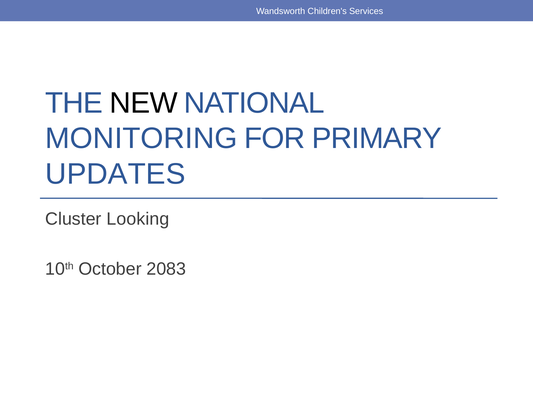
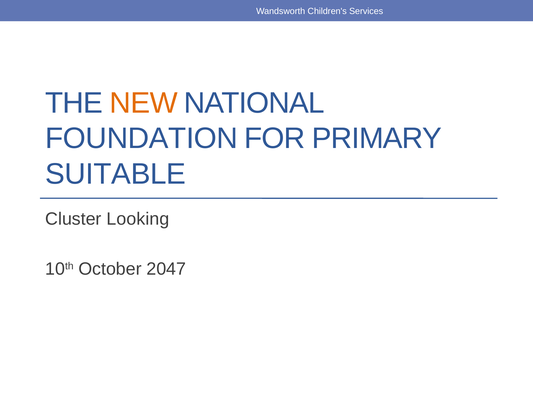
NEW colour: black -> orange (144, 103)
MONITORING: MONITORING -> FOUNDATION (142, 138)
UPDATES: UPDATES -> SUITABLE (116, 174)
2083: 2083 -> 2047 (166, 269)
